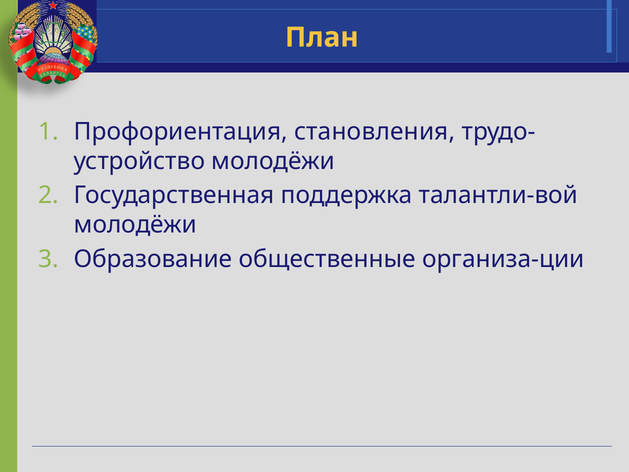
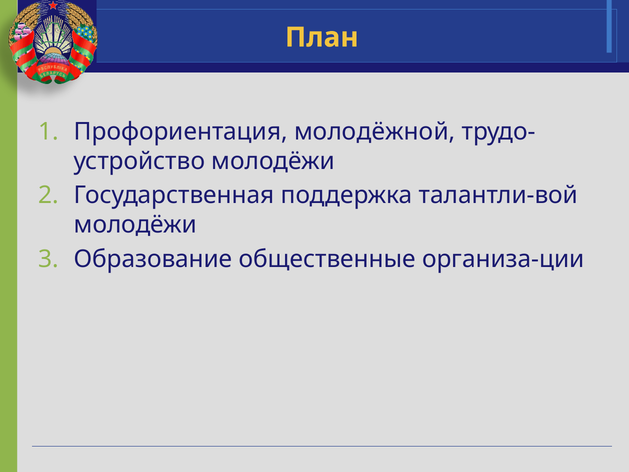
становления: становления -> молодёжной (375, 132)
